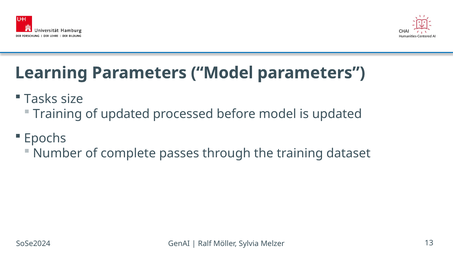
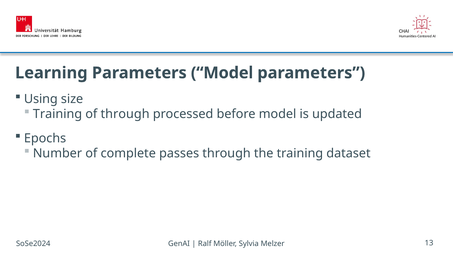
Tasks: Tasks -> Using (41, 99)
of updated: updated -> through (125, 114)
